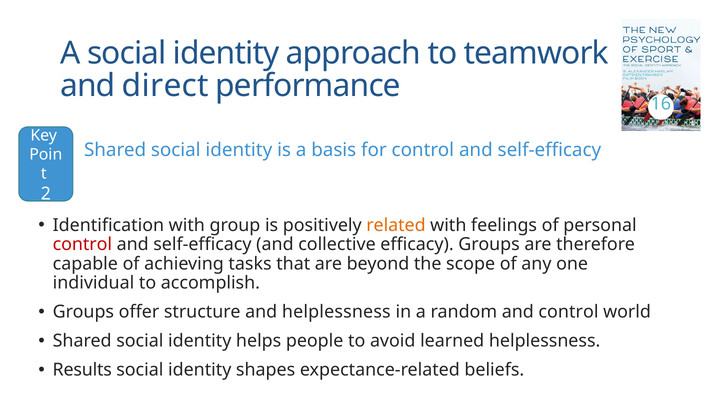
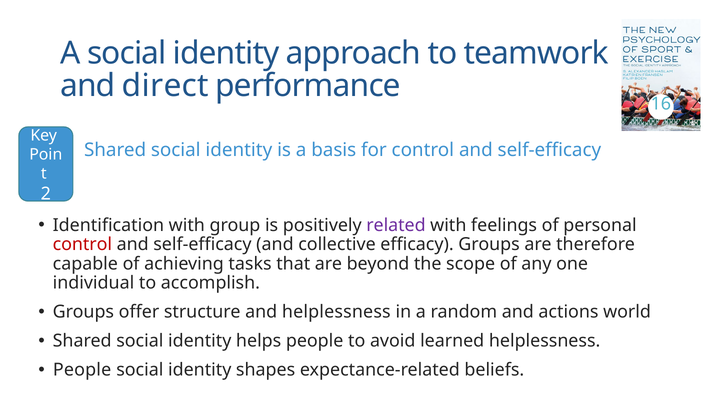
related colour: orange -> purple (396, 225)
and control: control -> actions (568, 312)
Results: Results -> People (82, 370)
